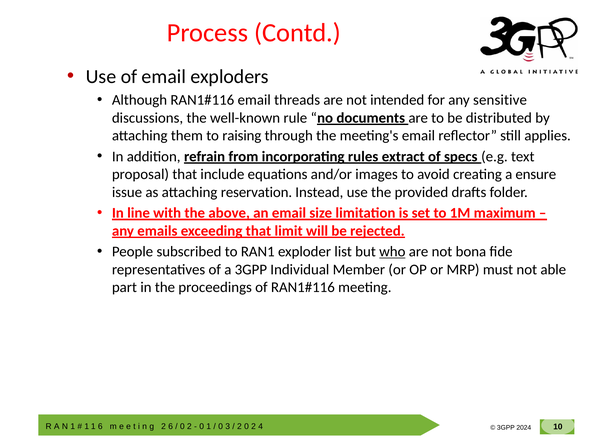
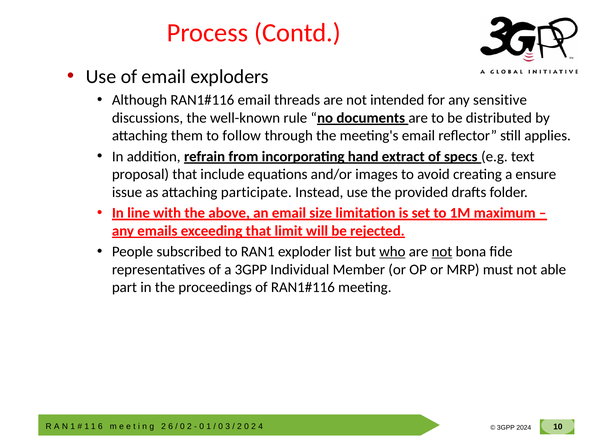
raising: raising -> follow (242, 136)
rules: rules -> hand (363, 157)
reservation: reservation -> participate (256, 192)
not underline: none -> present (442, 252)
